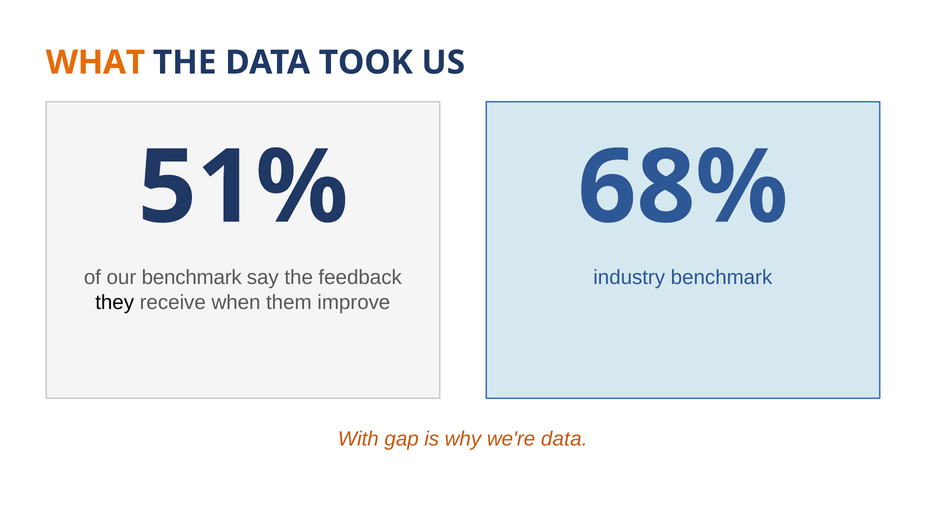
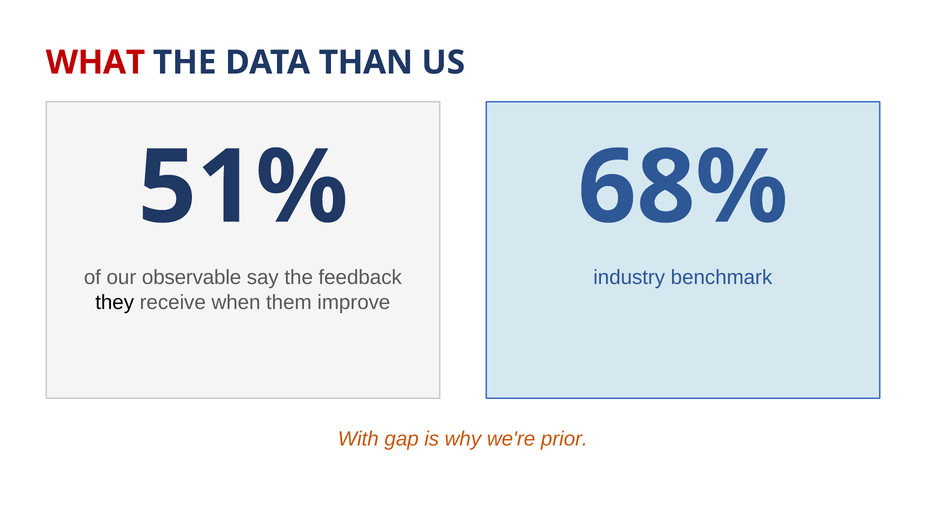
WHAT colour: orange -> red (95, 63)
TOOK: TOOK -> THAN (366, 63)
our benchmark: benchmark -> observable (192, 278)
we're data: data -> prior (564, 439)
